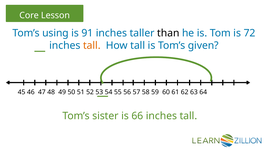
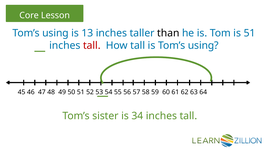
91: 91 -> 13 (87, 33)
is 72: 72 -> 51 (249, 33)
tall colour: orange -> red (92, 45)
is Tom’s given: given -> using (203, 45)
66: 66 -> 34 (137, 116)
